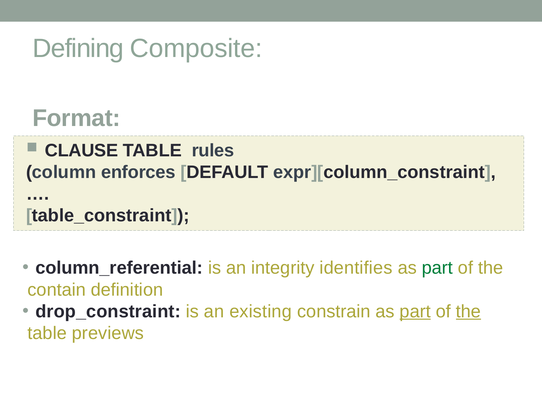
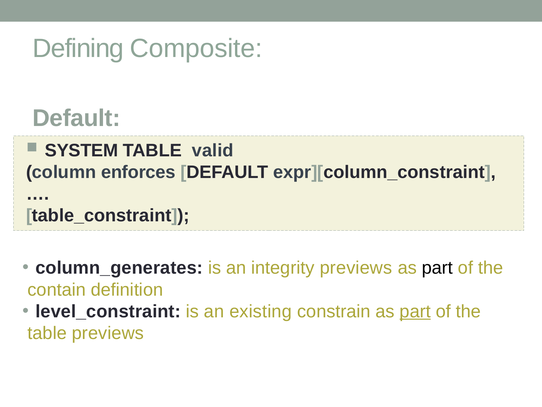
Format: Format -> Default (76, 118)
CLAUSE: CLAUSE -> SYSTEM (82, 150)
rules: rules -> valid (213, 150)
column_referential: column_referential -> column_generates (119, 268)
integrity identifies: identifies -> previews (356, 268)
part colour: green -> black (437, 268)
drop_constraint: drop_constraint -> level_constraint (108, 311)
the underline: present -> none (468, 311)
